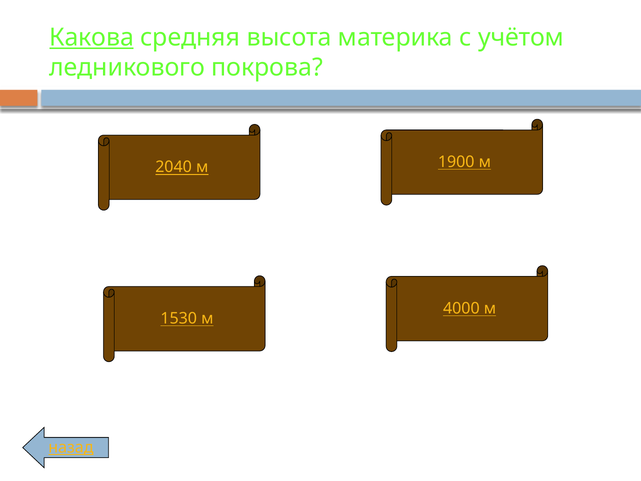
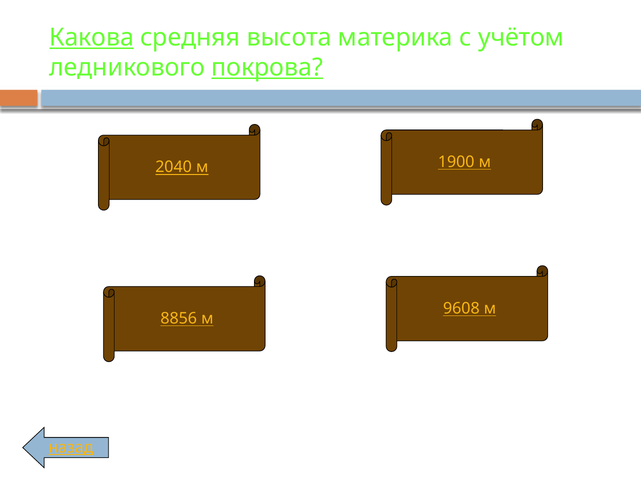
покрова underline: none -> present (267, 67)
4000: 4000 -> 9608 (461, 308)
1530: 1530 -> 8856 (179, 318)
